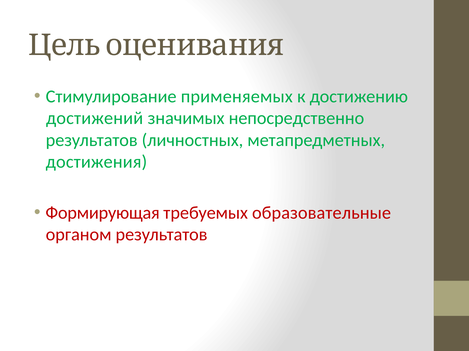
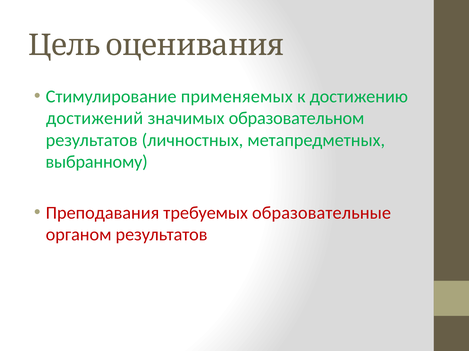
непосредственно: непосредственно -> образовательном (297, 118)
достижения: достижения -> выбранному (97, 162)
Формирующая: Формирующая -> Преподавания (102, 213)
